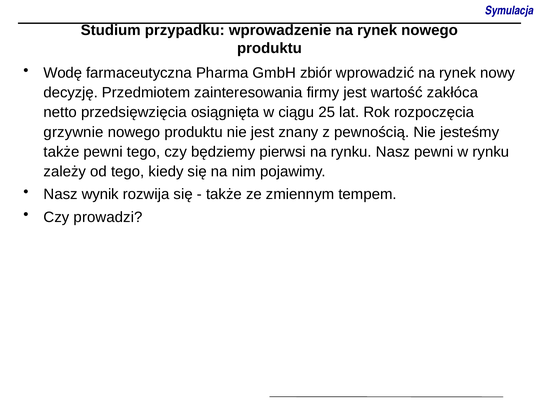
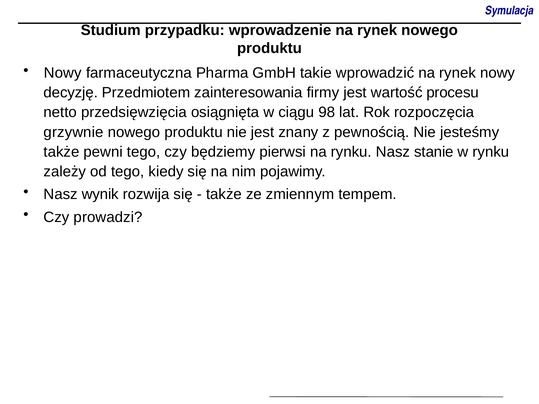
Wodę: Wodę -> Nowy (63, 73)
zbiór: zbiór -> takie (316, 73)
zakłóca: zakłóca -> procesu (453, 93)
25: 25 -> 98 (327, 112)
Nasz pewni: pewni -> stanie (434, 152)
